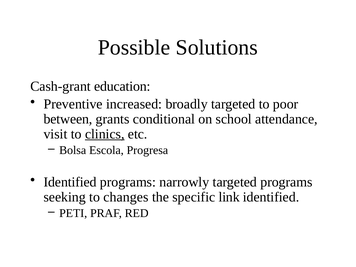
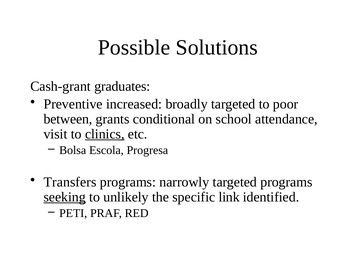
education: education -> graduates (122, 86)
Identified: Identified -> Transfers (70, 182)
seeking underline: none -> present (65, 197)
changes: changes -> unlikely (126, 197)
